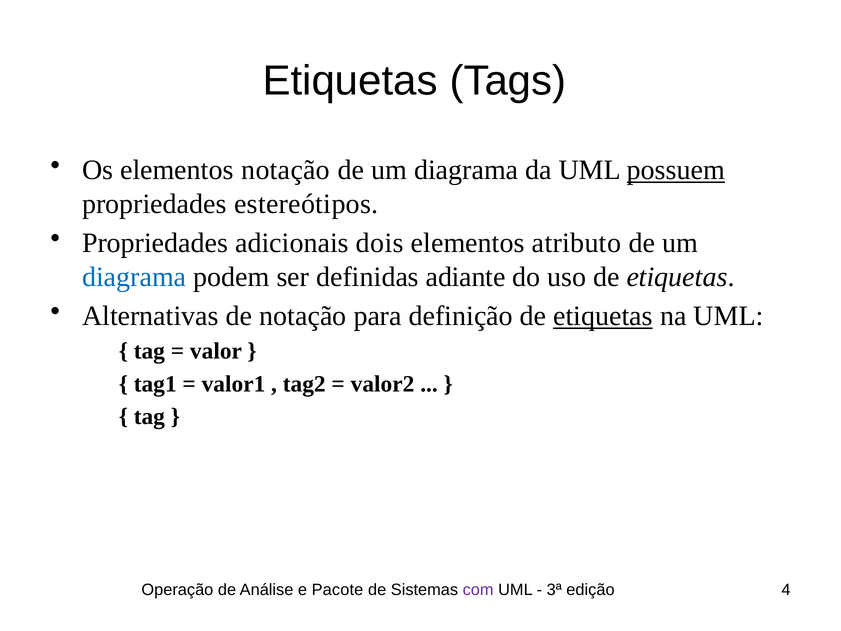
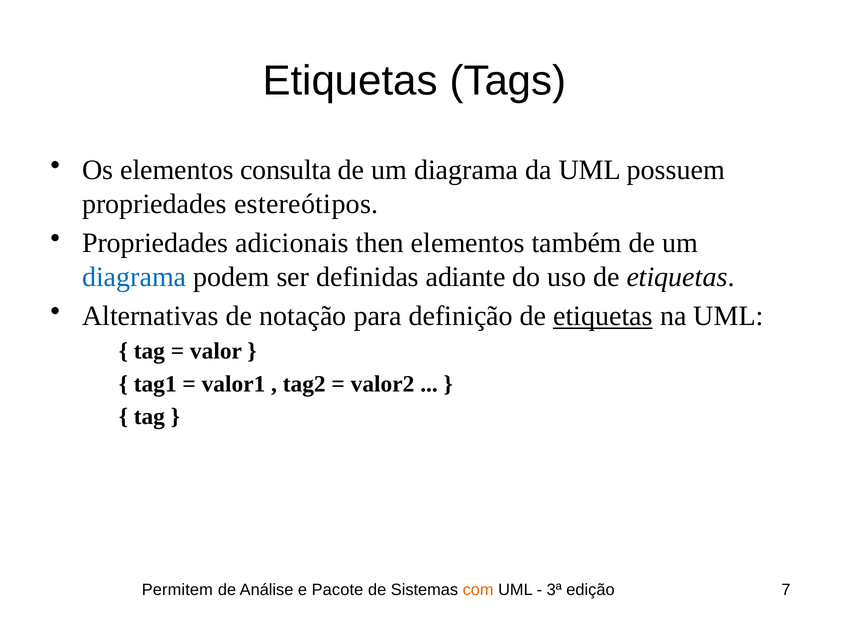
elementos notação: notação -> consulta (286, 170)
possuem underline: present -> none (676, 170)
dois: dois -> then (380, 243)
atributo: atributo -> também (577, 243)
Operação: Operação -> Permitem (177, 590)
com colour: purple -> orange (478, 590)
4: 4 -> 7 (786, 590)
